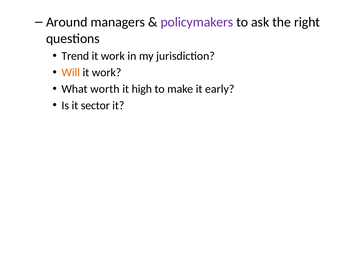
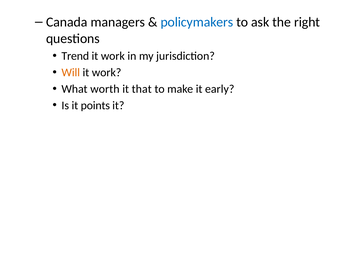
Around: Around -> Canada (67, 22)
policymakers colour: purple -> blue (197, 22)
high: high -> that (142, 89)
sector: sector -> points (95, 105)
